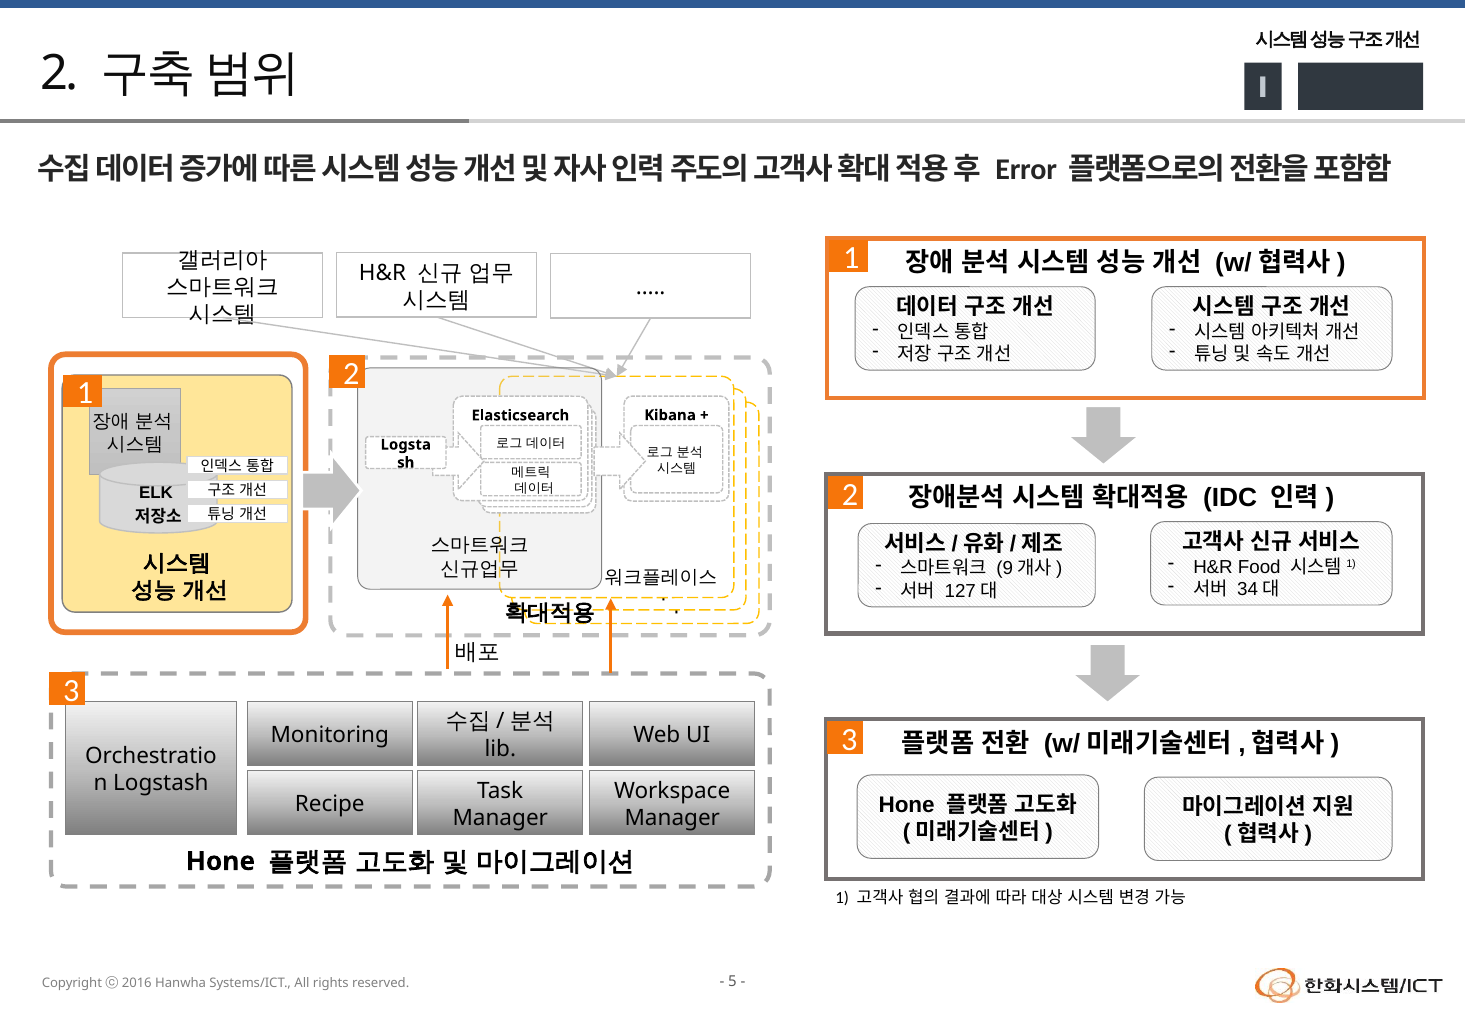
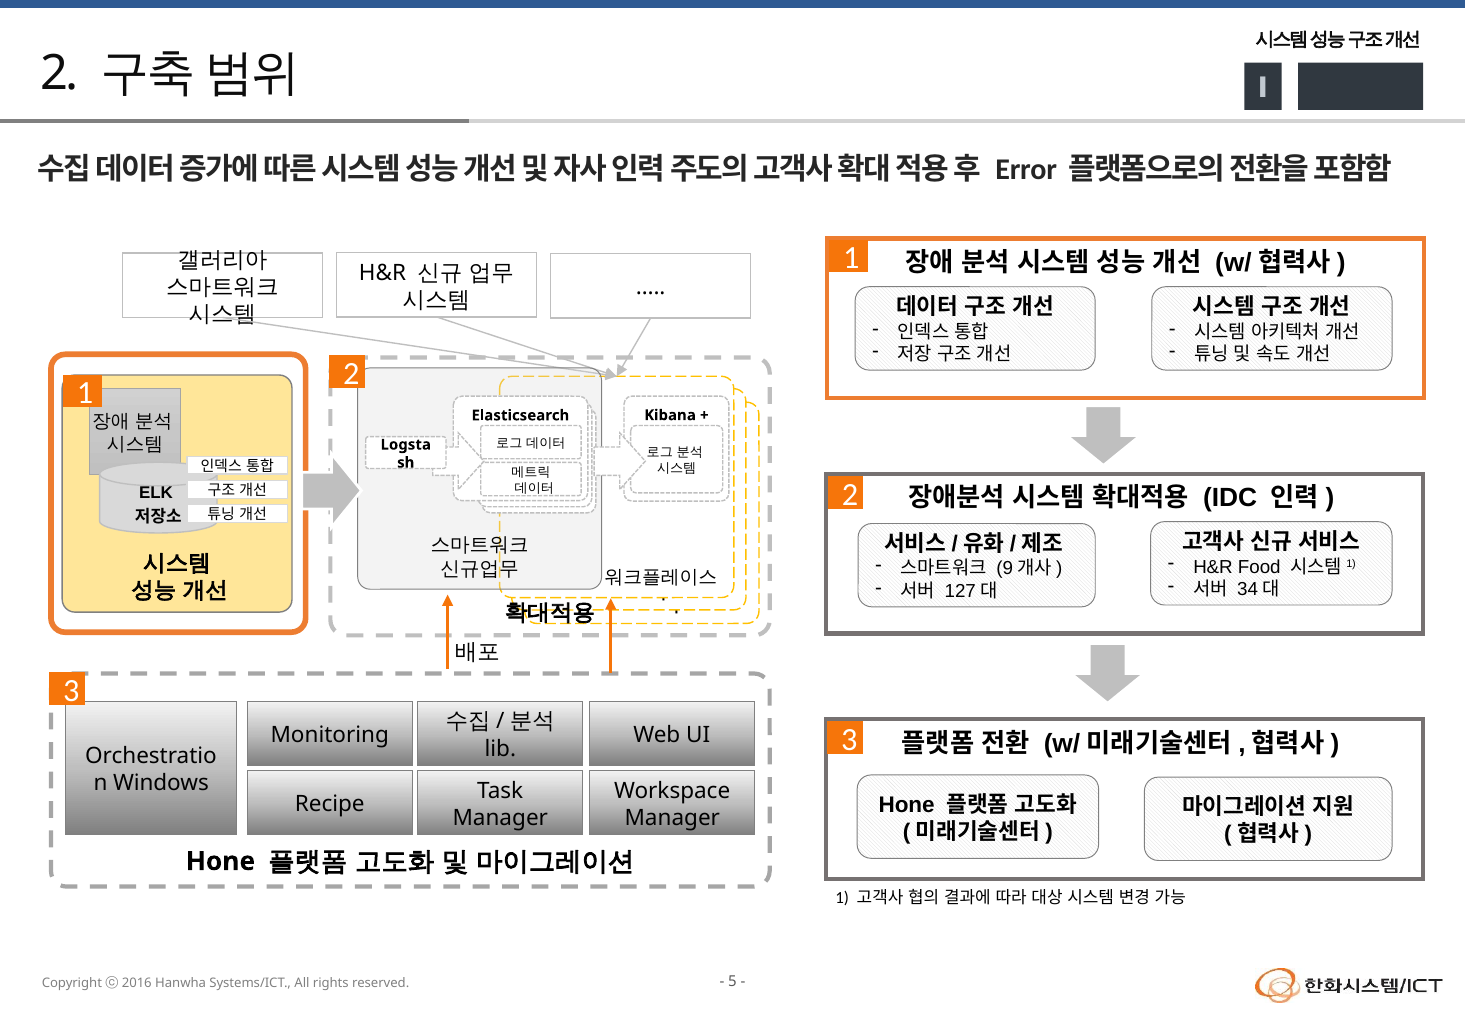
Logstash: Logstash -> Windows (161, 783)
